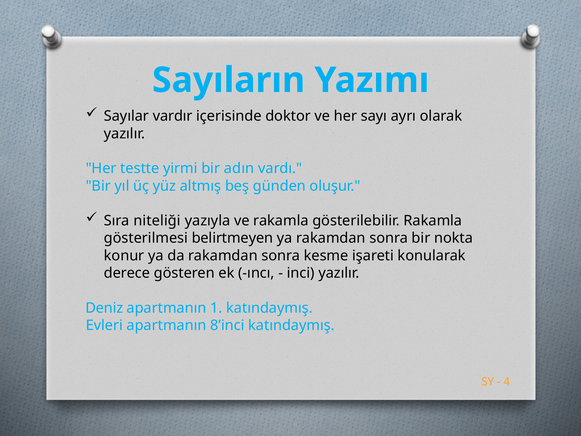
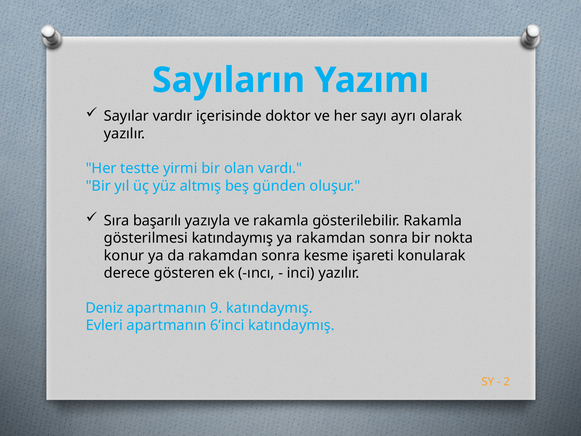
adın: adın -> olan (239, 168)
niteliği: niteliği -> başarılı (157, 221)
gösterilmesi belirtmeyen: belirtmeyen -> katındaymış (232, 238)
1: 1 -> 9 (216, 308)
8’inci: 8’inci -> 6’inci (227, 325)
4: 4 -> 2 (507, 381)
